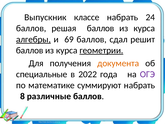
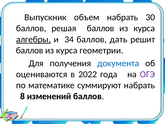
классе: классе -> объем (87, 17)
24: 24 -> 30 (150, 17)
69: 69 -> 34 (69, 39)
сдал: сдал -> дать (119, 39)
геометрии underline: present -> none (101, 50)
документа colour: orange -> blue (118, 63)
специальные: специальные -> оцениваются (42, 74)
различные: различные -> изменений (49, 96)
